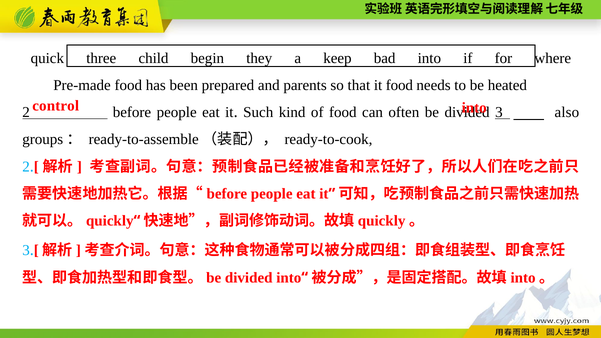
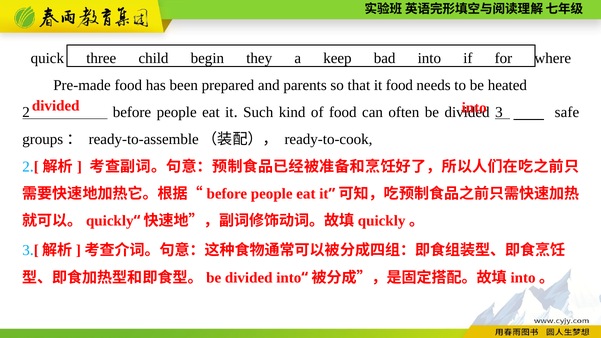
control: control -> divided (56, 106)
also: also -> safe (567, 112)
